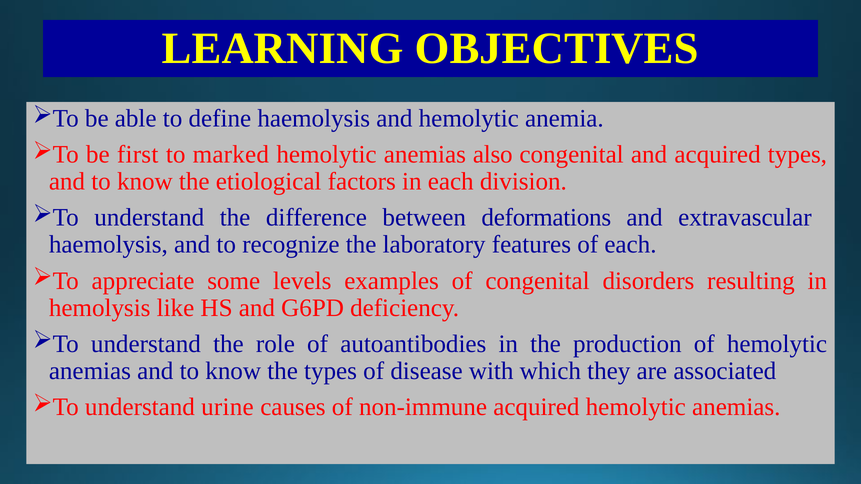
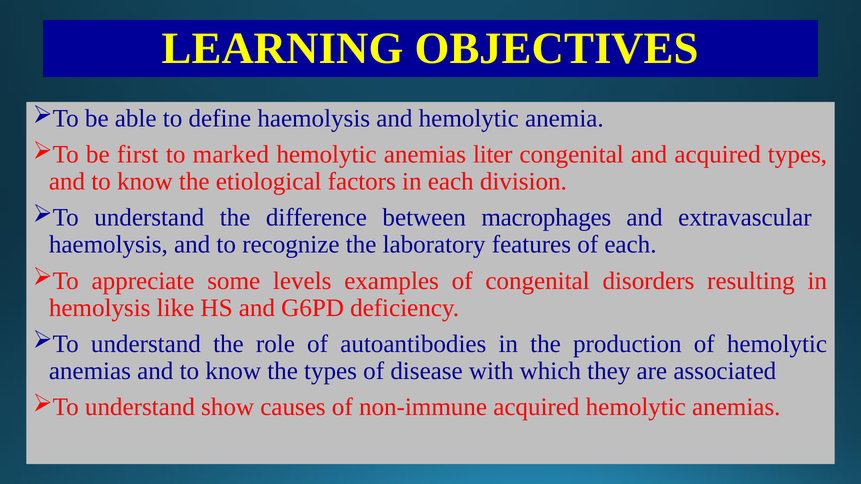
also: also -> liter (493, 155)
deformations: deformations -> macrophages (546, 218)
urine: urine -> show (228, 407)
